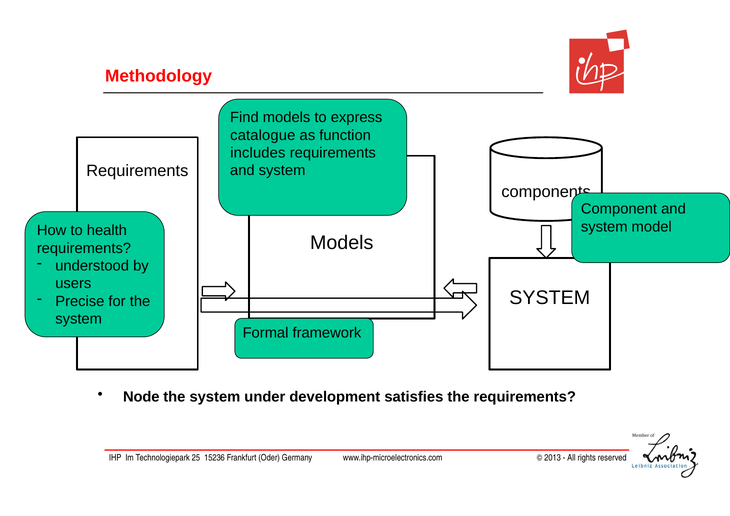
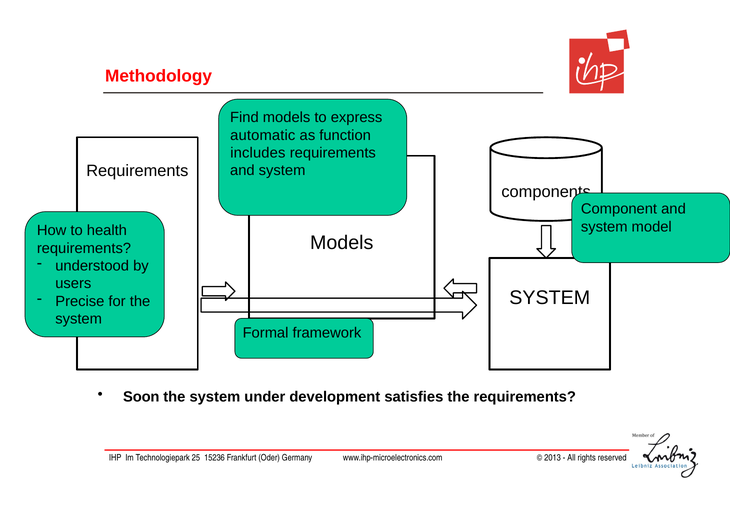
catalogue: catalogue -> automatic (263, 135)
Node: Node -> Soon (141, 397)
